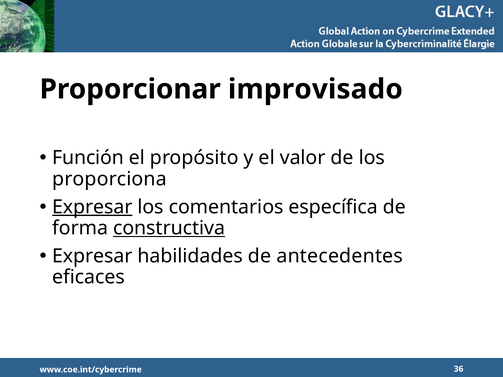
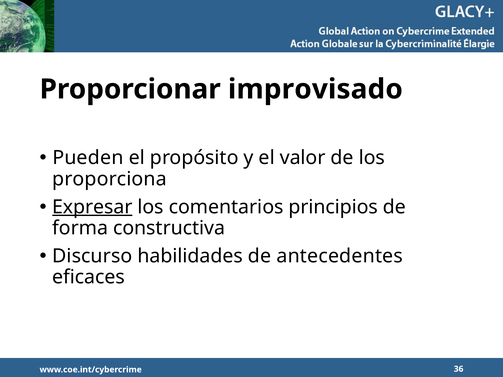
Función: Función -> Pueden (88, 158)
específica: específica -> principios (333, 207)
constructiva underline: present -> none (169, 228)
Expresar: Expresar -> Discurso (92, 256)
